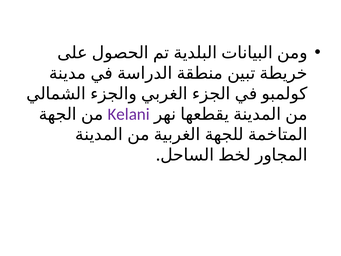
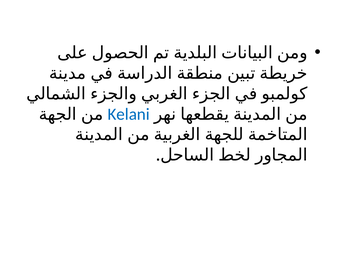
Kelani colour: purple -> blue (129, 114)
